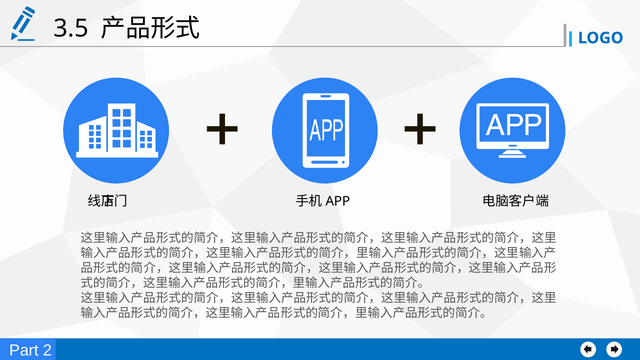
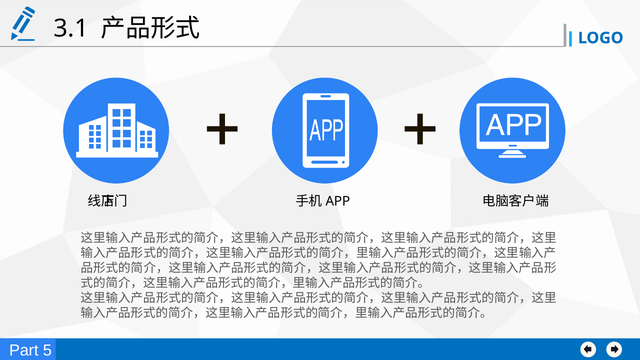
3.5: 3.5 -> 3.1 (71, 28)
2: 2 -> 5 (47, 351)
